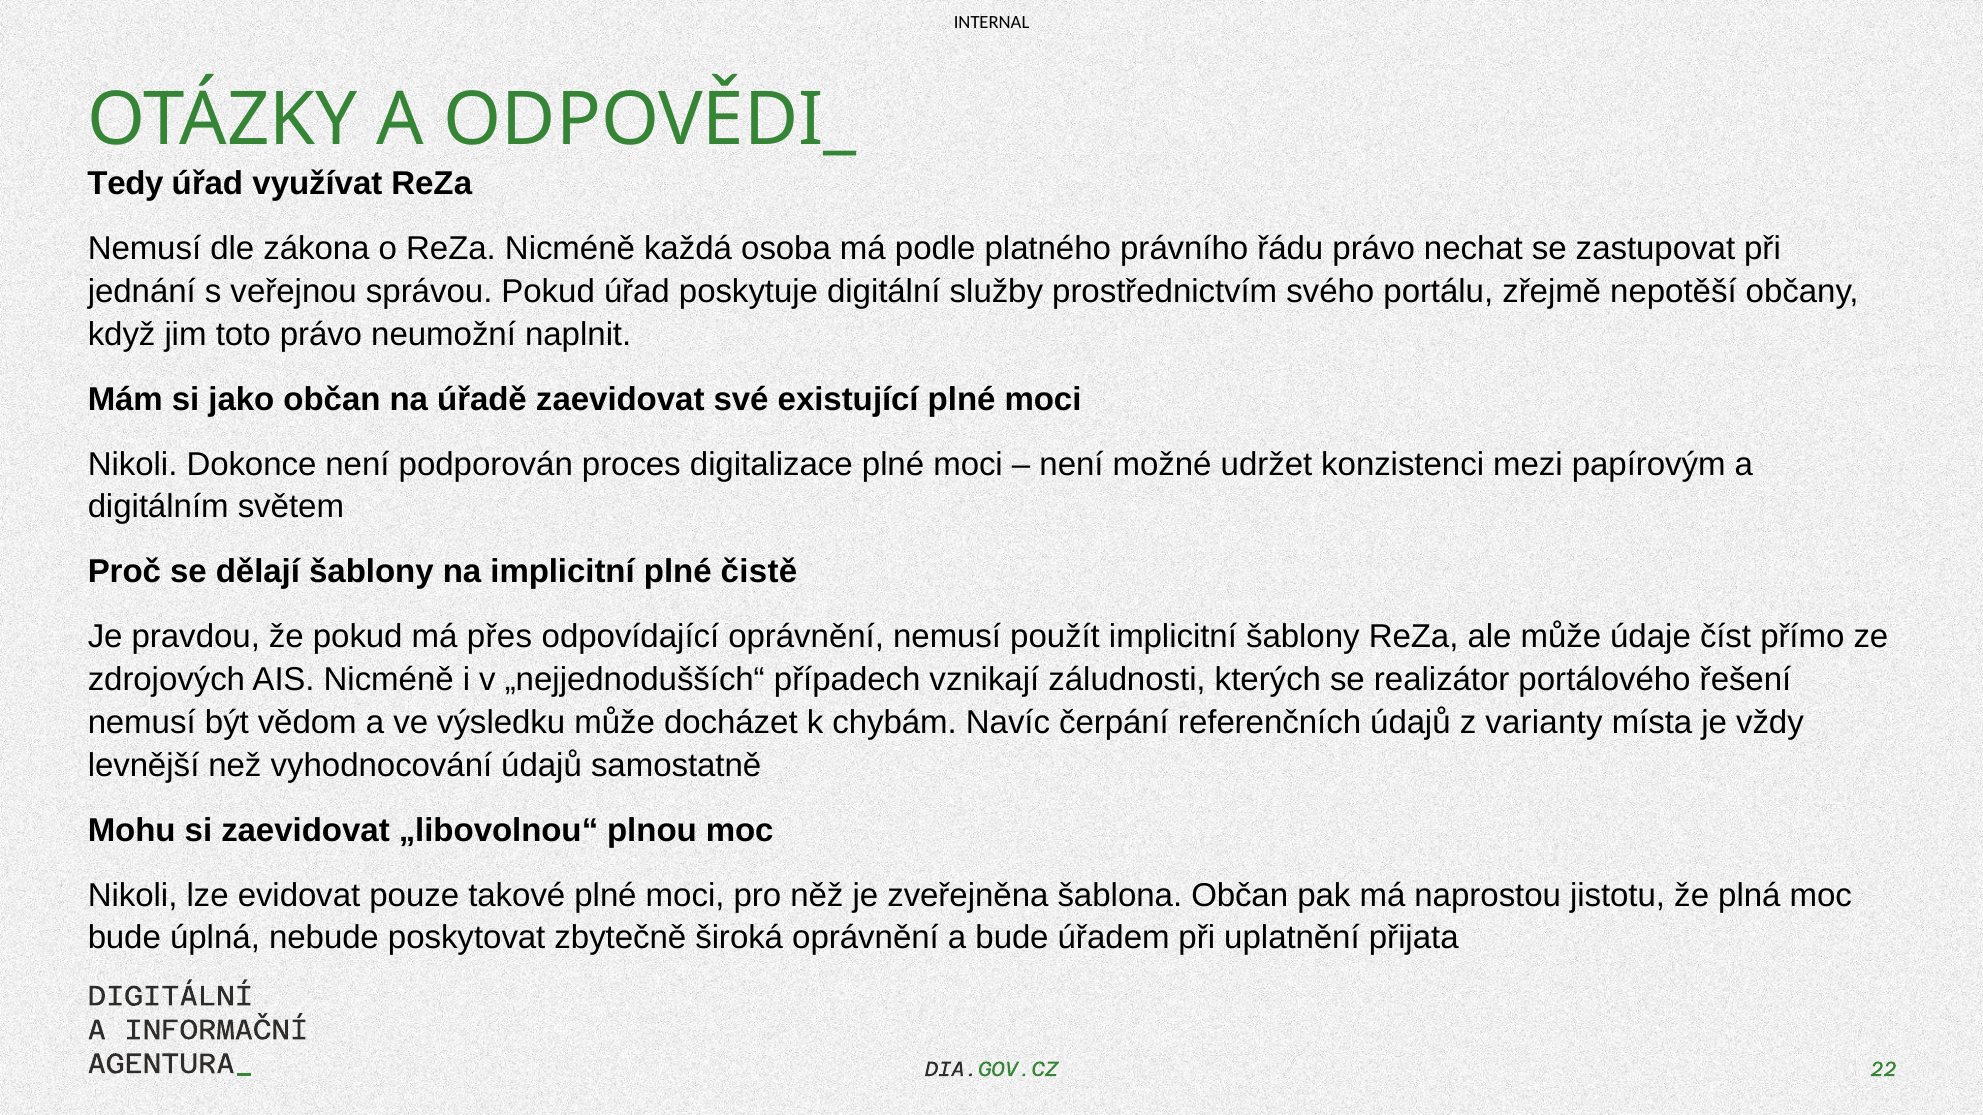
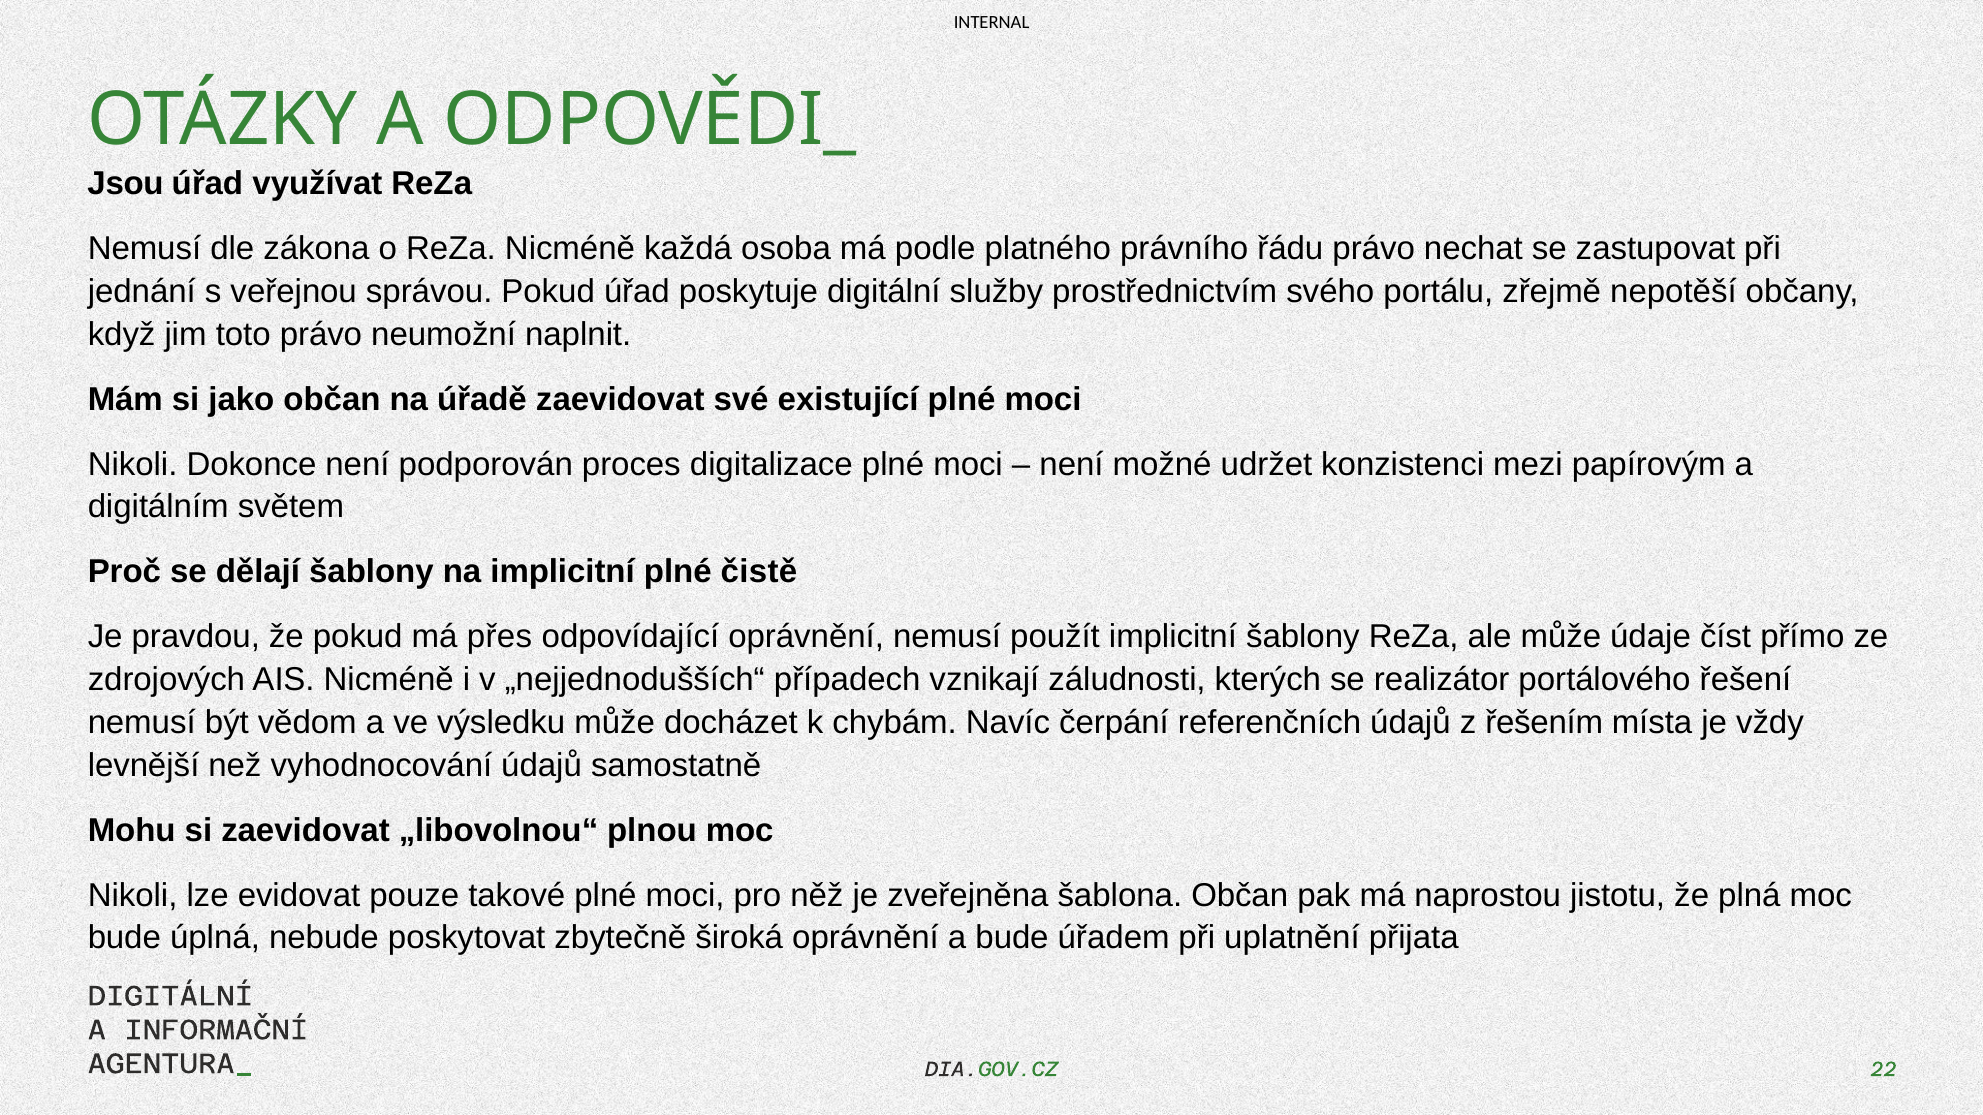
Tedy: Tedy -> Jsou (126, 184)
varianty: varianty -> řešením (1544, 723)
